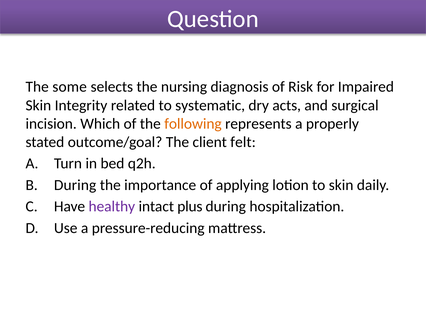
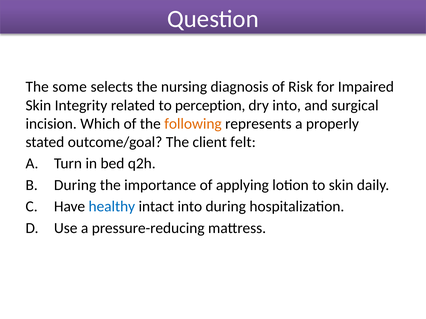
systematic: systematic -> perception (210, 105)
dry acts: acts -> into (287, 105)
healthy colour: purple -> blue (112, 207)
intact plus: plus -> into (190, 207)
